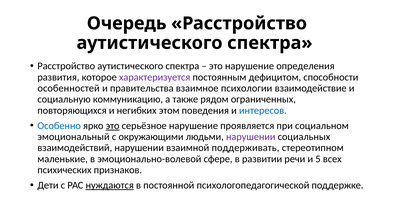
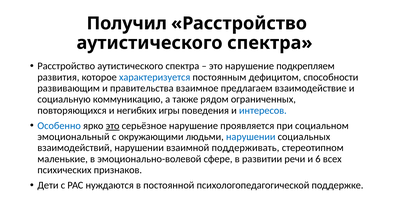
Очередь: Очередь -> Получил (127, 23)
определения: определения -> подкрепляем (305, 66)
характеризуется colour: purple -> blue (155, 77)
особенностей: особенностей -> развивающим (69, 88)
психологии: психологии -> предлагаем (247, 88)
этом: этом -> игры (169, 110)
нарушении colour: purple -> blue (251, 137)
5: 5 -> 6 (318, 159)
нуждаются underline: present -> none (110, 185)
